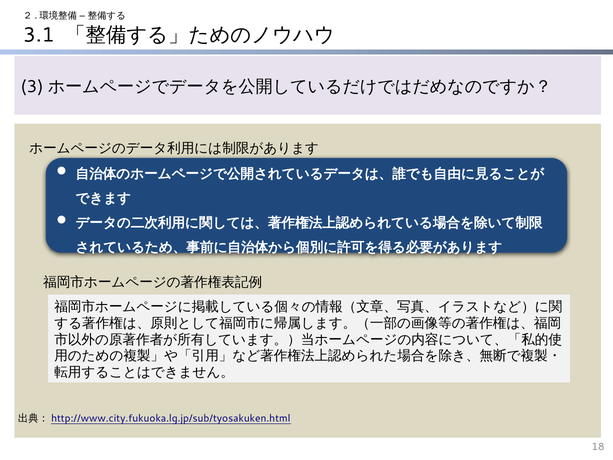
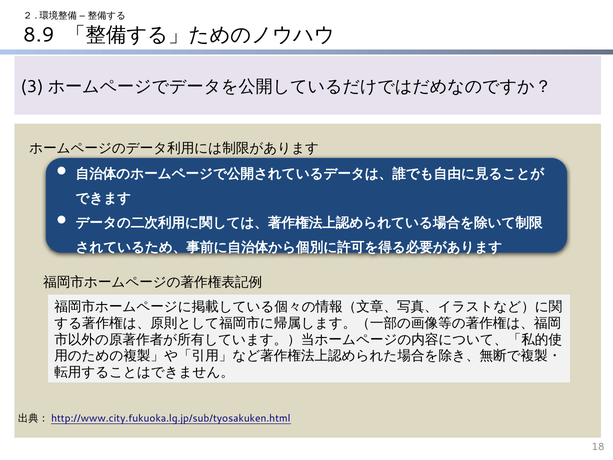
3.1: 3.1 -> 8.9 (39, 35)
